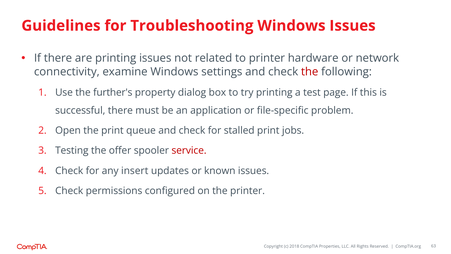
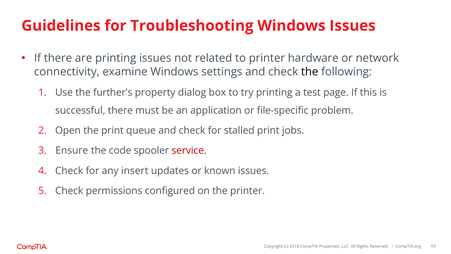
the colour: red -> black (310, 72)
Testing: Testing -> Ensure (72, 150)
offer: offer -> code (120, 150)
